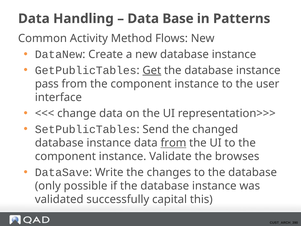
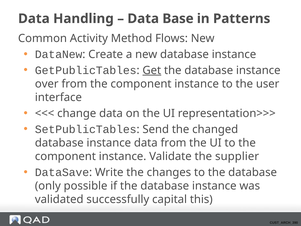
pass: pass -> over (47, 84)
from underline: present -> none (173, 143)
browses: browses -> supplier (237, 156)
